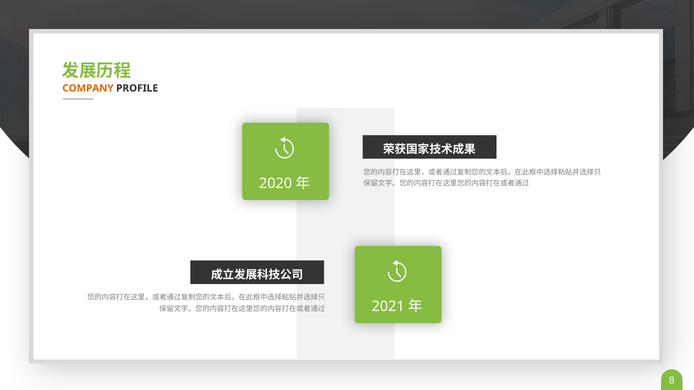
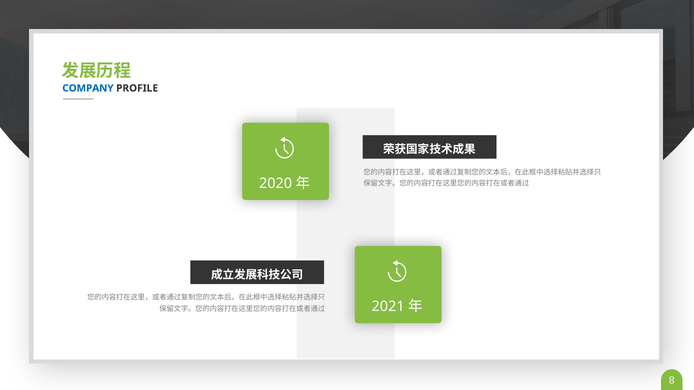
COMPANY colour: orange -> blue (88, 88)
